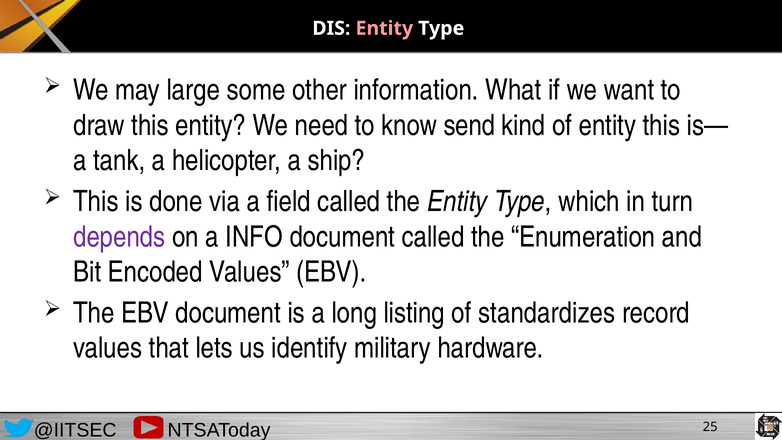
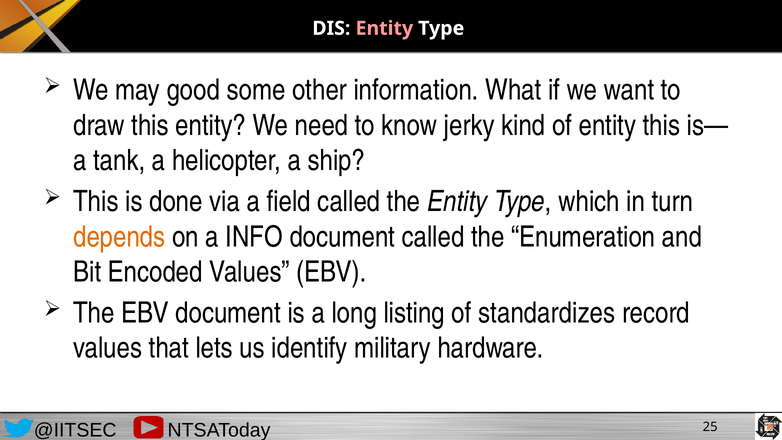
large: large -> good (193, 90)
send: send -> jerky (469, 125)
depends colour: purple -> orange (119, 237)
